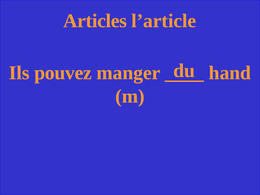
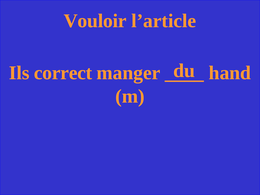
Articles: Articles -> Vouloir (95, 21)
pouvez: pouvez -> correct (63, 73)
